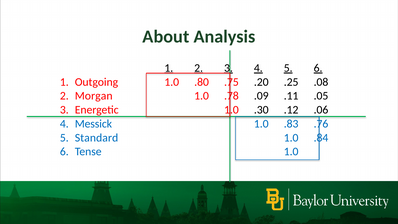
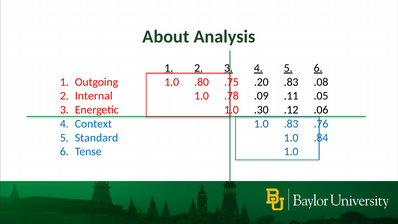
.20 .25: .25 -> .83 (291, 82)
Morgan: Morgan -> Internal (94, 96)
Messick: Messick -> Context (93, 124)
